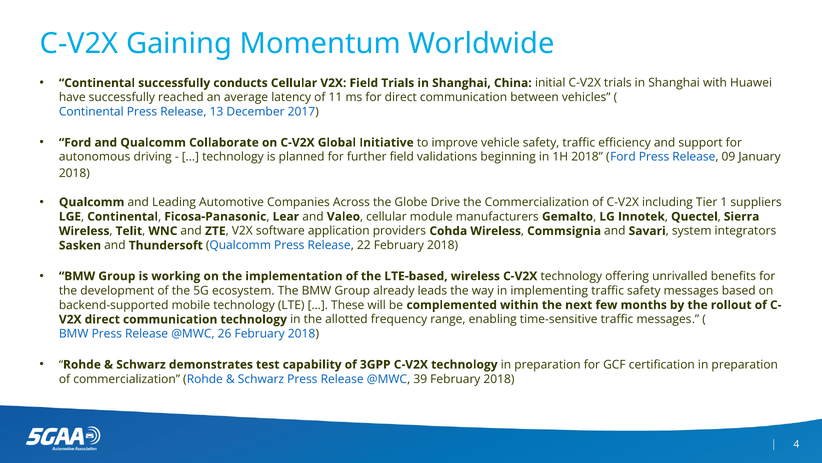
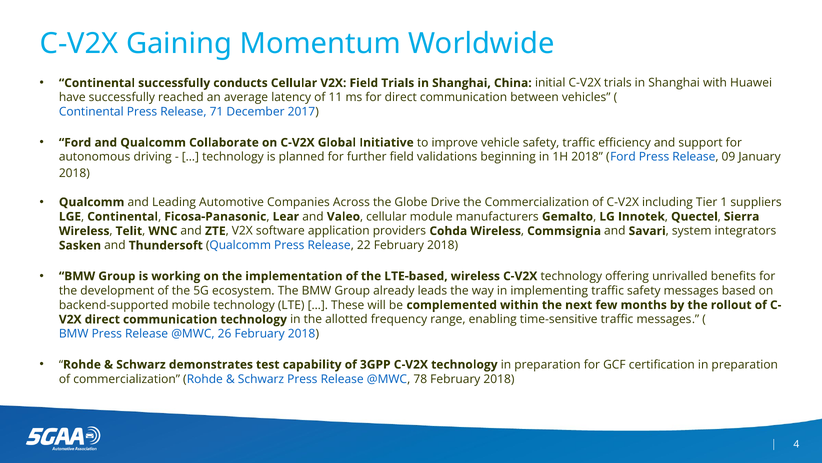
13: 13 -> 71 (216, 112)
39: 39 -> 78 (420, 379)
